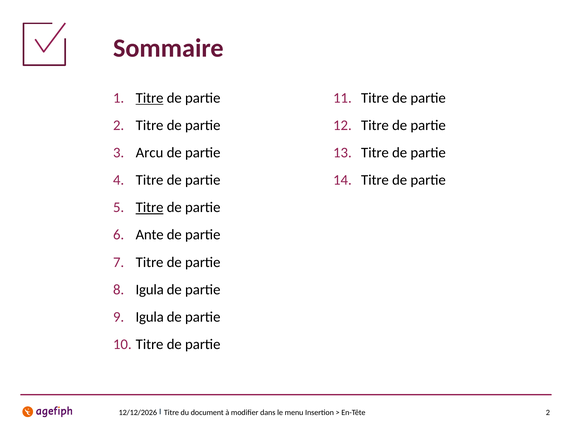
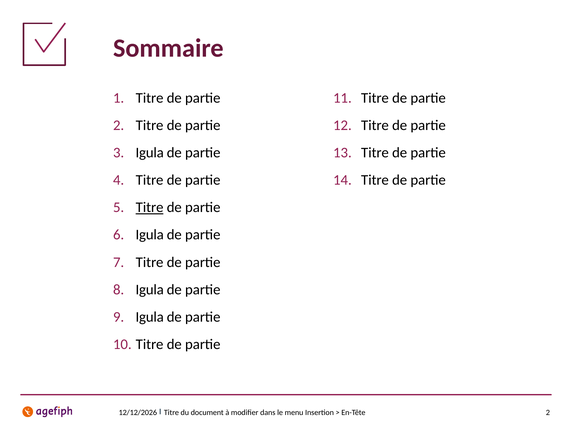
Titre underline: present -> none (150, 98)
Arcu: Arcu -> Igula (150, 153)
Ante: Ante -> Igula (150, 235)
